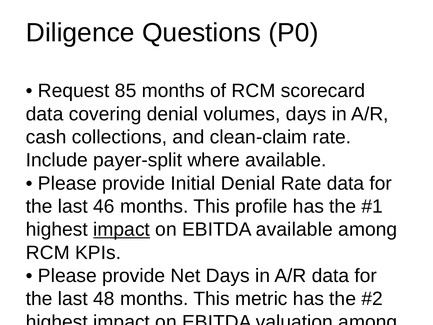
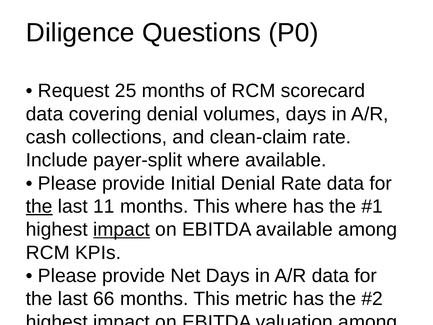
85: 85 -> 25 (126, 91)
the underline: none -> present (39, 206)
46: 46 -> 11 (104, 206)
This profile: profile -> where (261, 206)
48: 48 -> 66 (104, 299)
